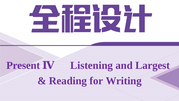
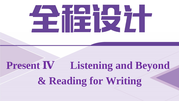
Largest: Largest -> Beyond (153, 65)
